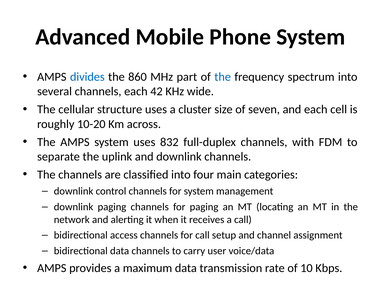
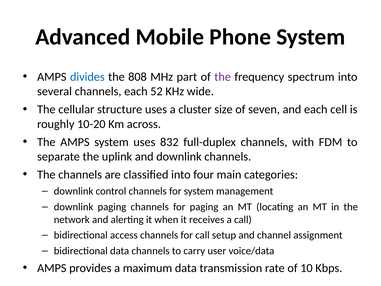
860: 860 -> 808 (137, 77)
the colour: blue -> purple (223, 77)
42: 42 -> 52 (157, 91)
